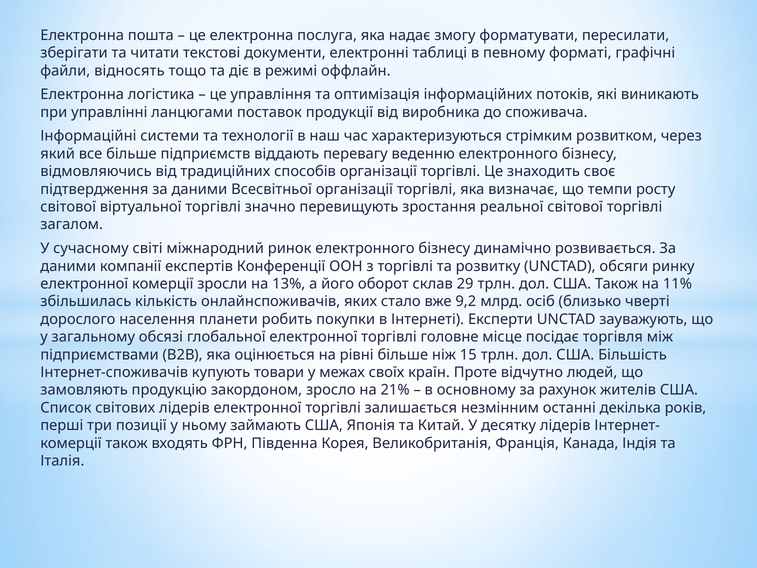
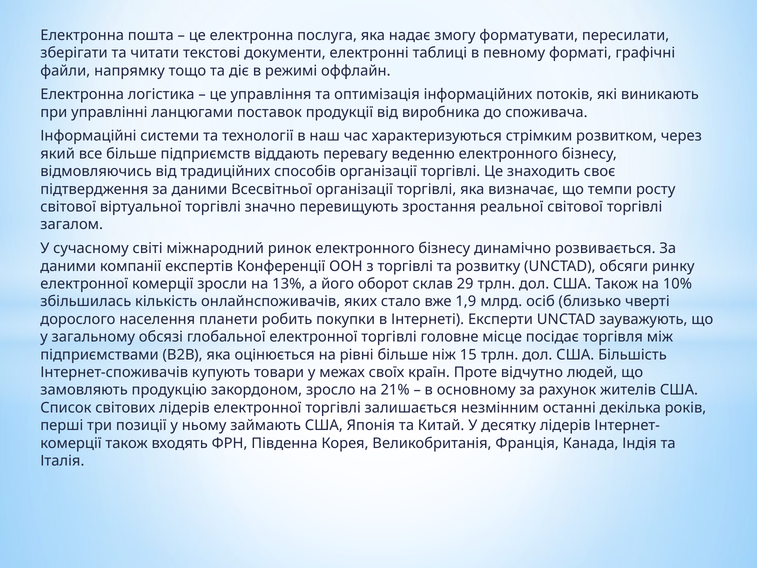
відносять: відносять -> напрямку (129, 71)
11%: 11% -> 10% (677, 284)
9,2: 9,2 -> 1,9 (466, 301)
